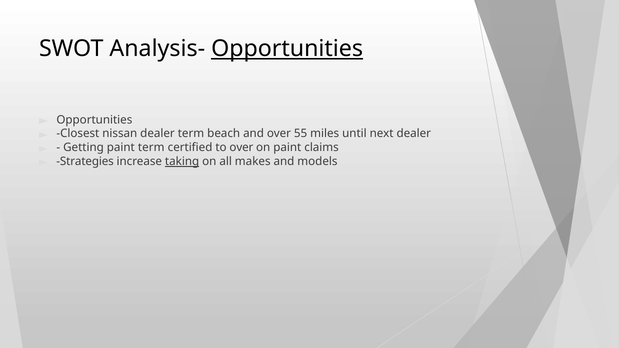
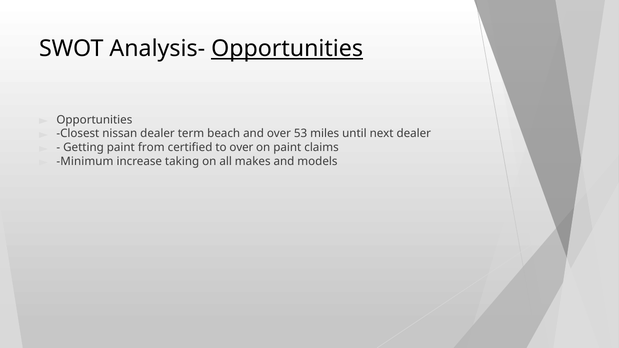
55: 55 -> 53 (301, 134)
paint term: term -> from (151, 148)
Strategies: Strategies -> Minimum (85, 162)
taking underline: present -> none (182, 162)
